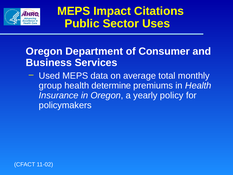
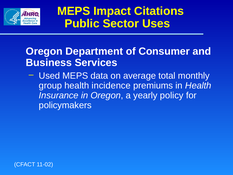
determine: determine -> incidence (111, 86)
